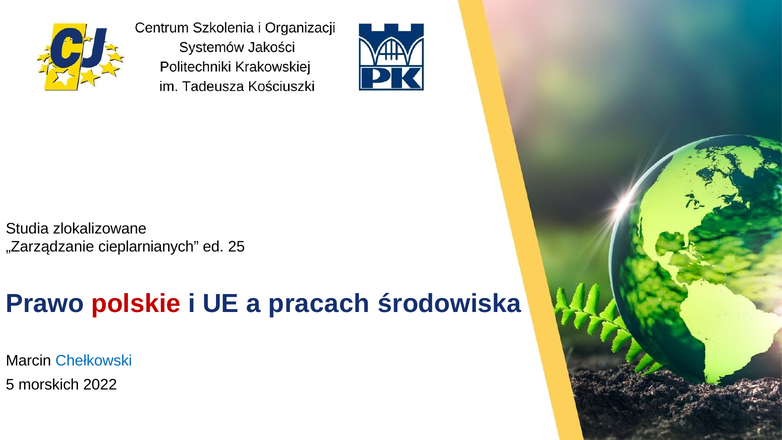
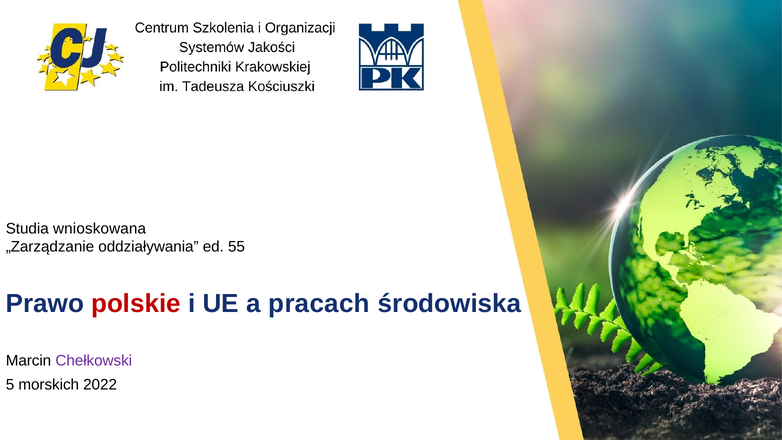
zlokalizowane: zlokalizowane -> wnioskowana (100, 228)
cieplarnianych: cieplarnianych -> oddziaływania (148, 247)
25: 25 -> 55 (236, 247)
Chełkowski colour: blue -> purple (94, 361)
